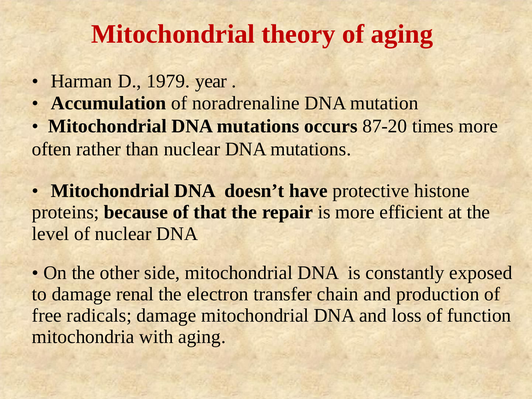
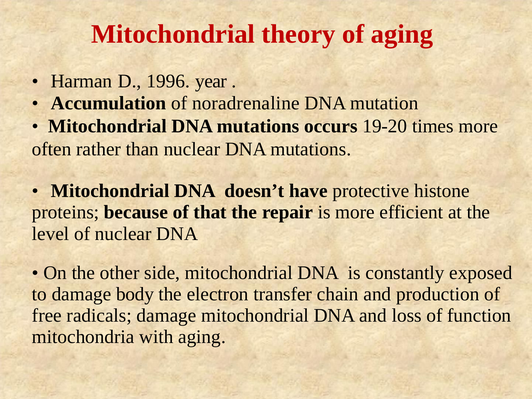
1979: 1979 -> 1996 (168, 81)
87-20: 87-20 -> 19-20 (385, 126)
renal: renal -> body (135, 294)
